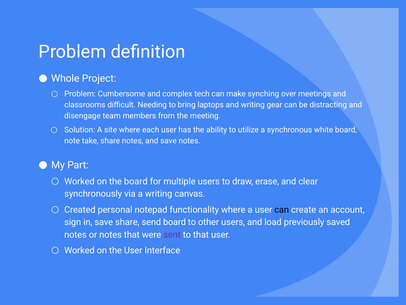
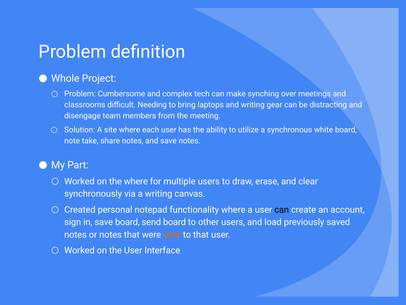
the board: board -> where (136, 181)
save share: share -> board (127, 222)
sent colour: purple -> orange (172, 234)
